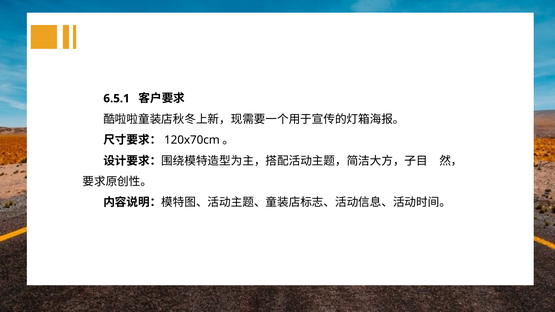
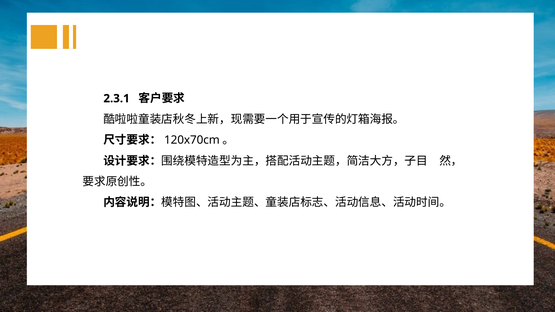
6.5.1: 6.5.1 -> 2.3.1 (117, 99)
